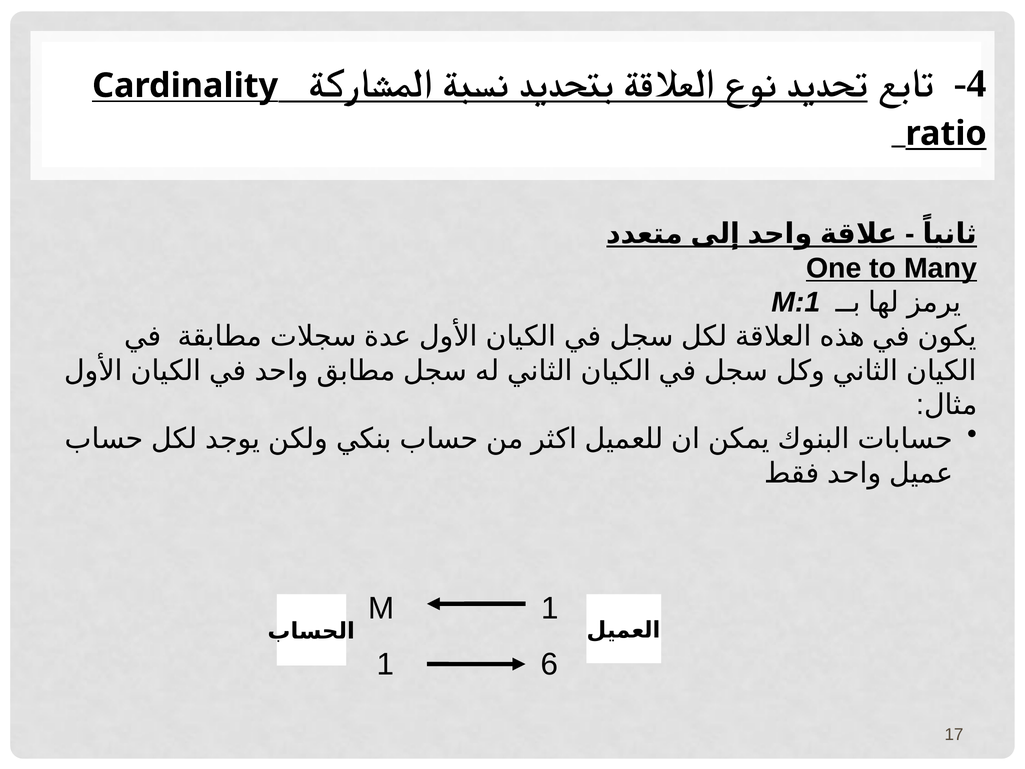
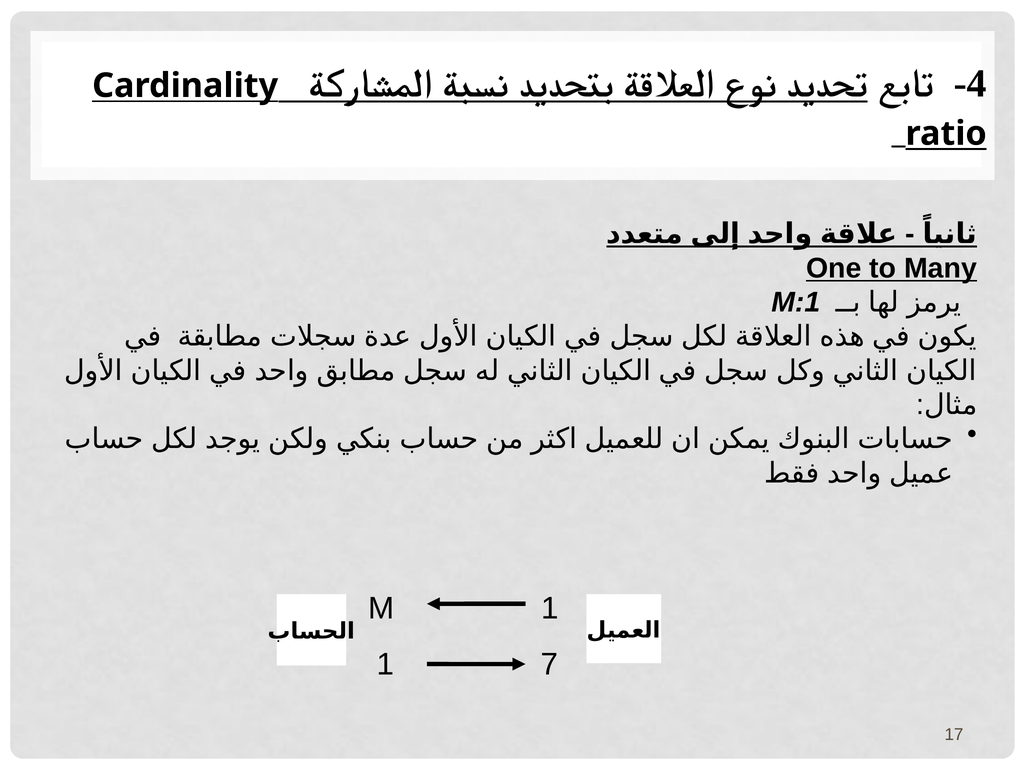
6: 6 -> 7 (550, 664)
